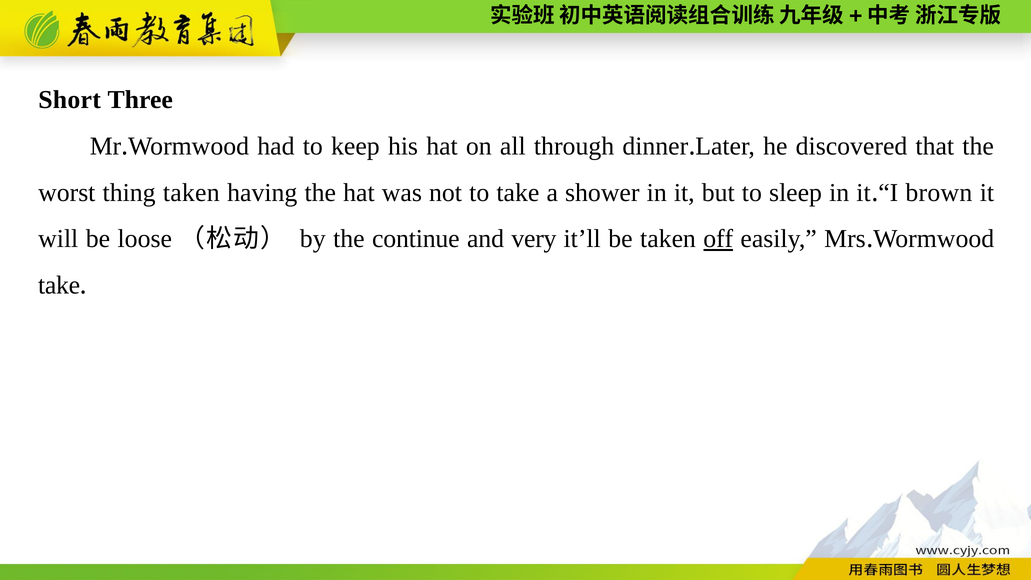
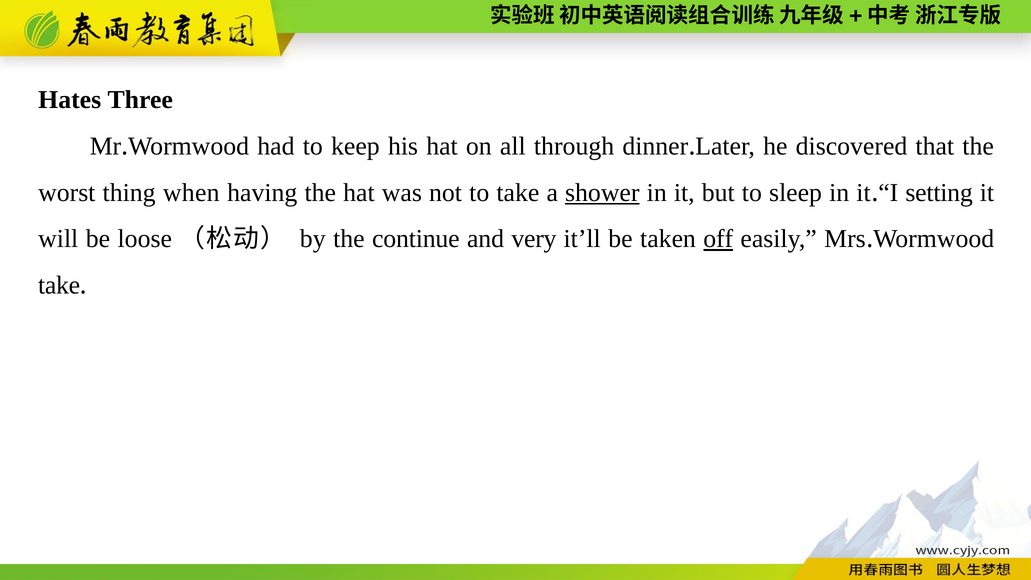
Short: Short -> Hates (70, 100)
thing taken: taken -> when (191, 193)
shower underline: none -> present (602, 193)
brown: brown -> setting (939, 193)
